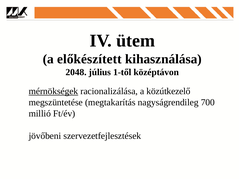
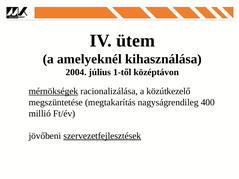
előkészített: előkészített -> amelyeknél (89, 59)
2048: 2048 -> 2004 (76, 72)
700: 700 -> 400 (208, 103)
szervezetfejlesztések underline: none -> present (102, 136)
